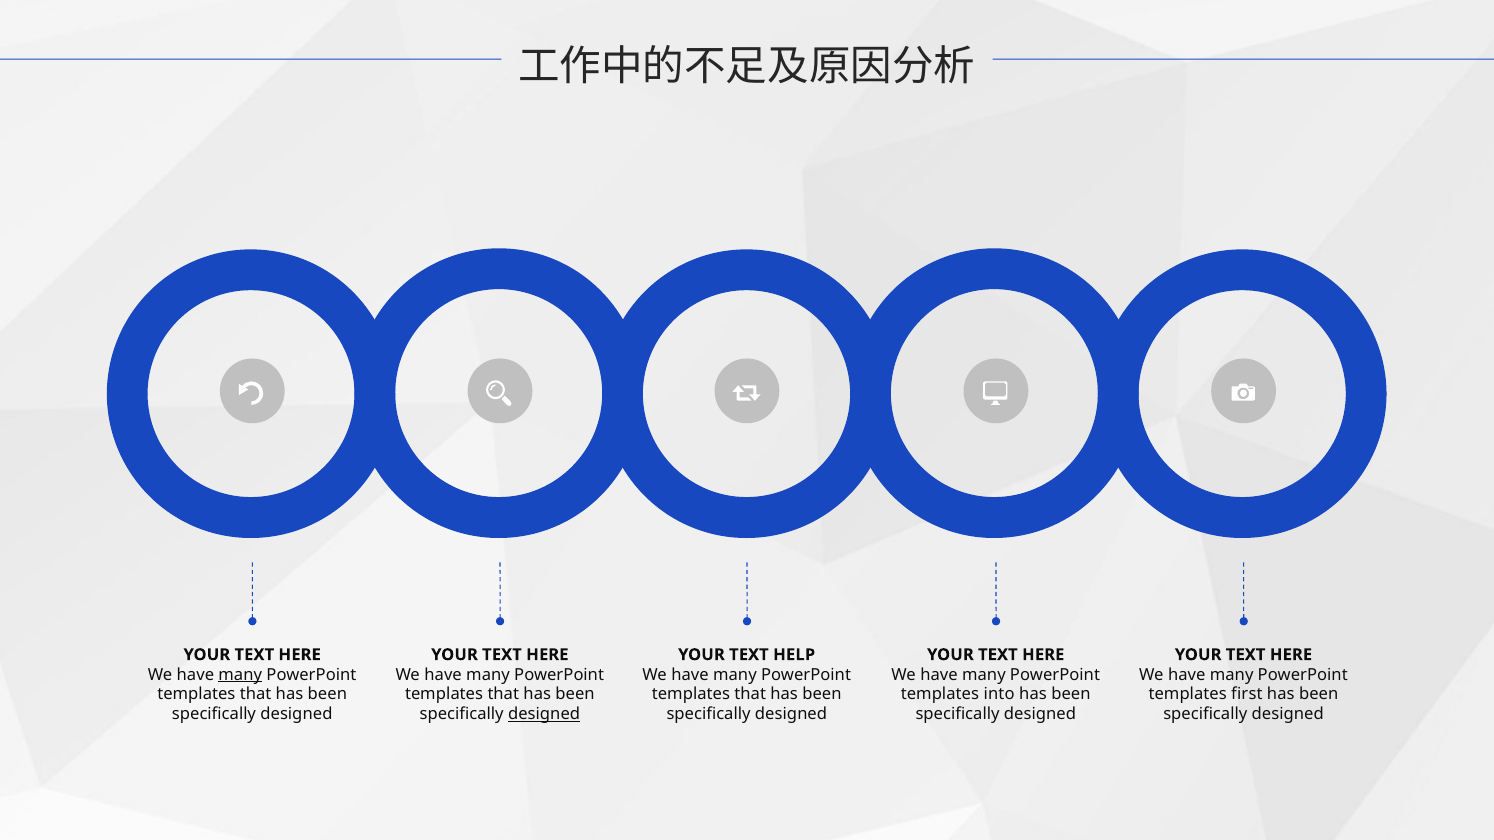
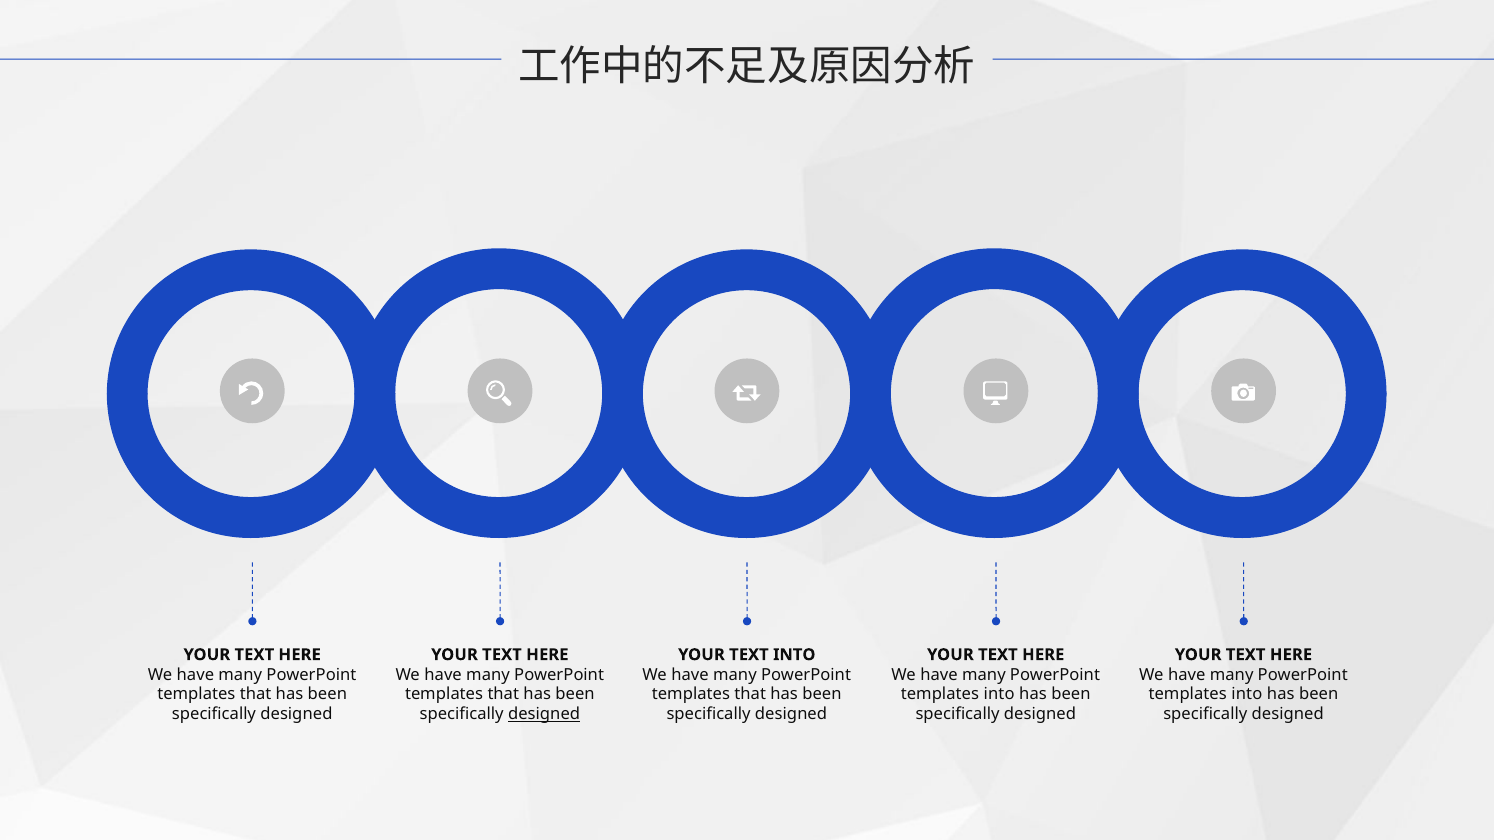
TEXT HELP: HELP -> INTO (794, 655)
many underline: present -> none (240, 675)
first: first -> into (1247, 695)
